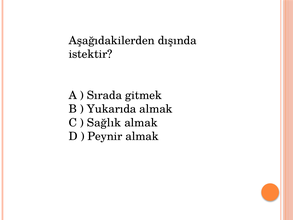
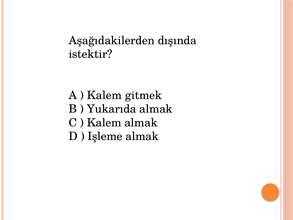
Sırada: Sırada -> Kalem (104, 95)
Sağlık: Sağlık -> Kalem (104, 123)
Peynir: Peynir -> Işleme (105, 136)
